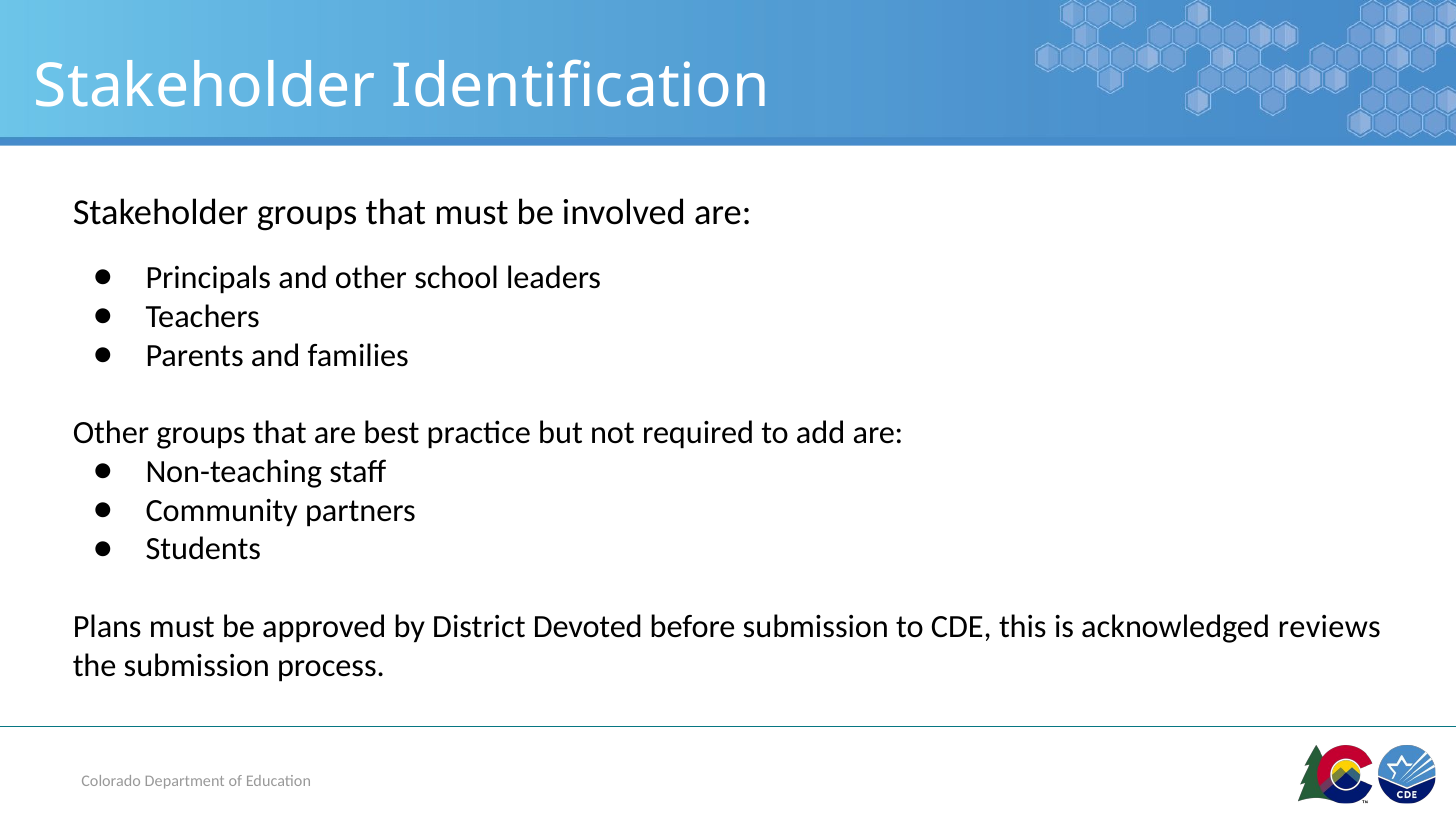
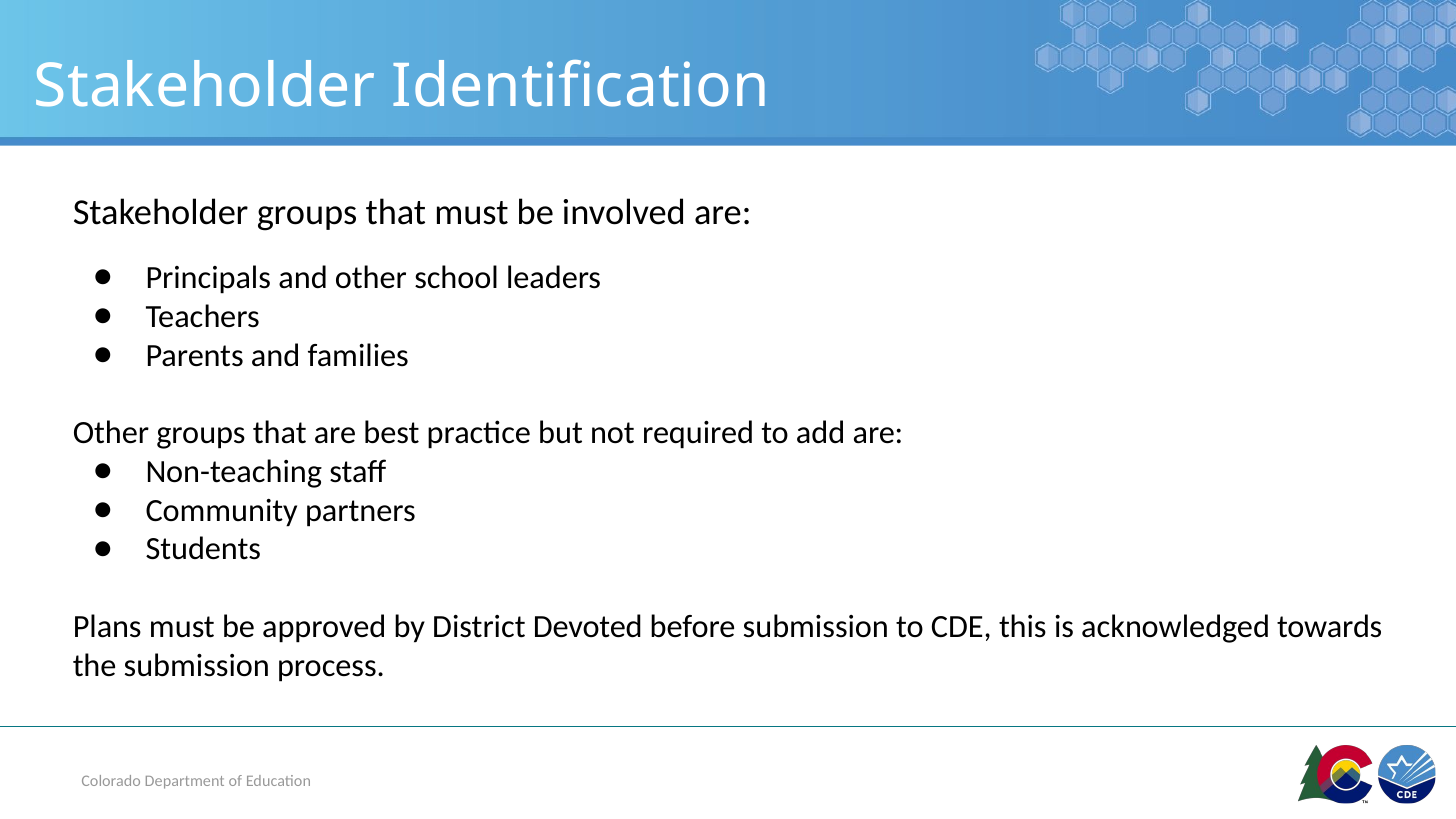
reviews: reviews -> towards (1330, 627)
